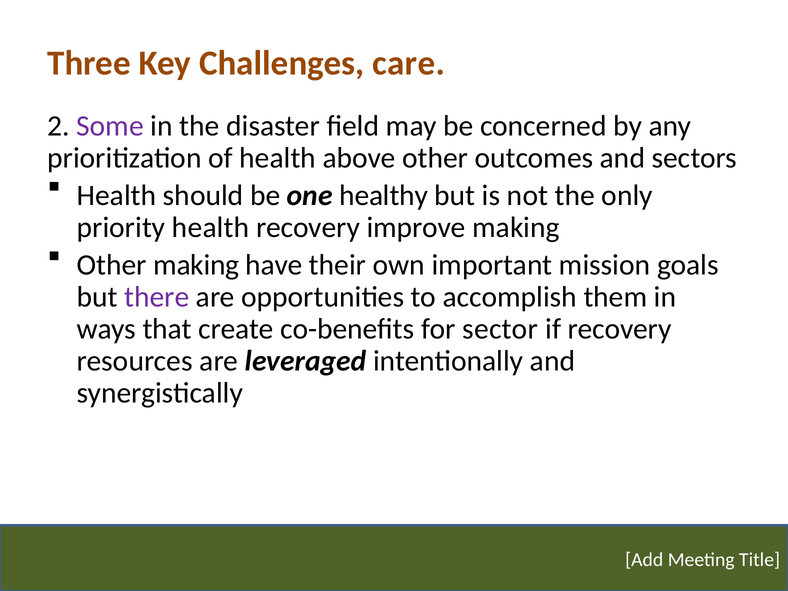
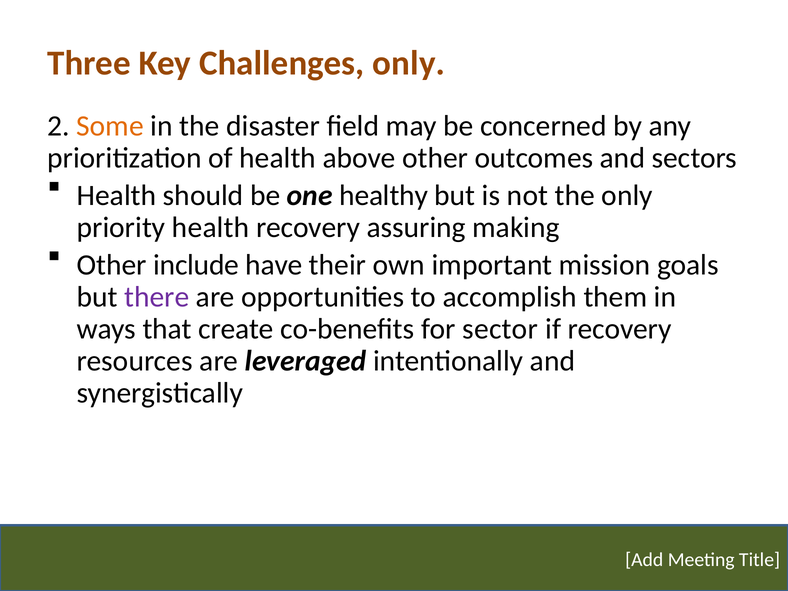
Challenges care: care -> only (409, 63)
Some colour: purple -> orange (110, 126)
improve: improve -> assuring (416, 228)
Other making: making -> include (196, 265)
